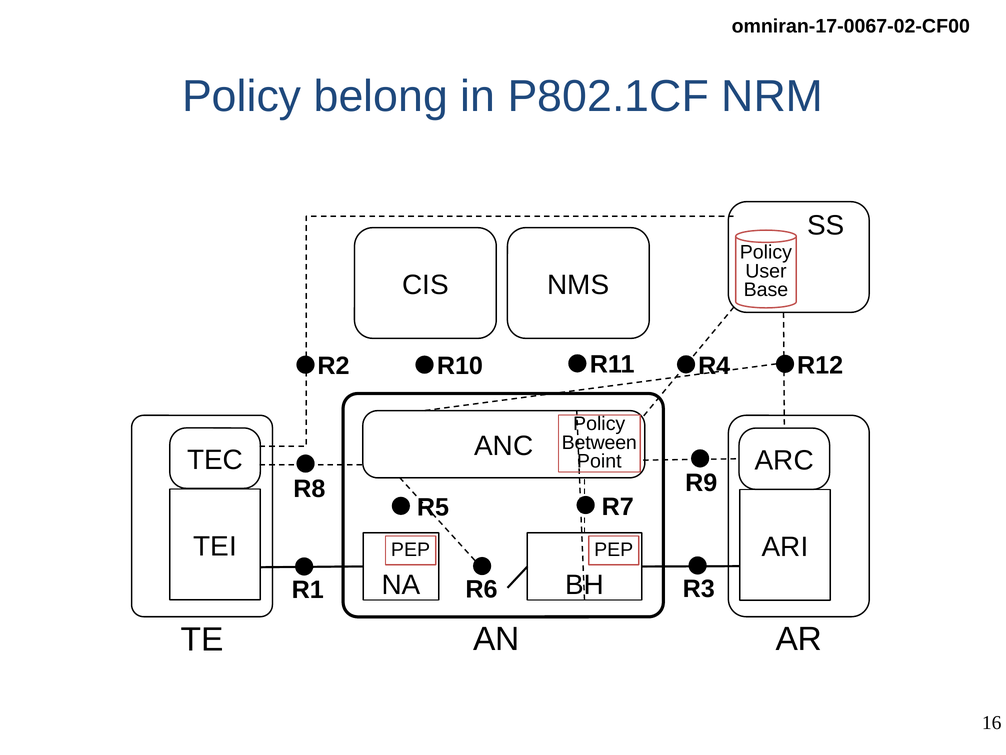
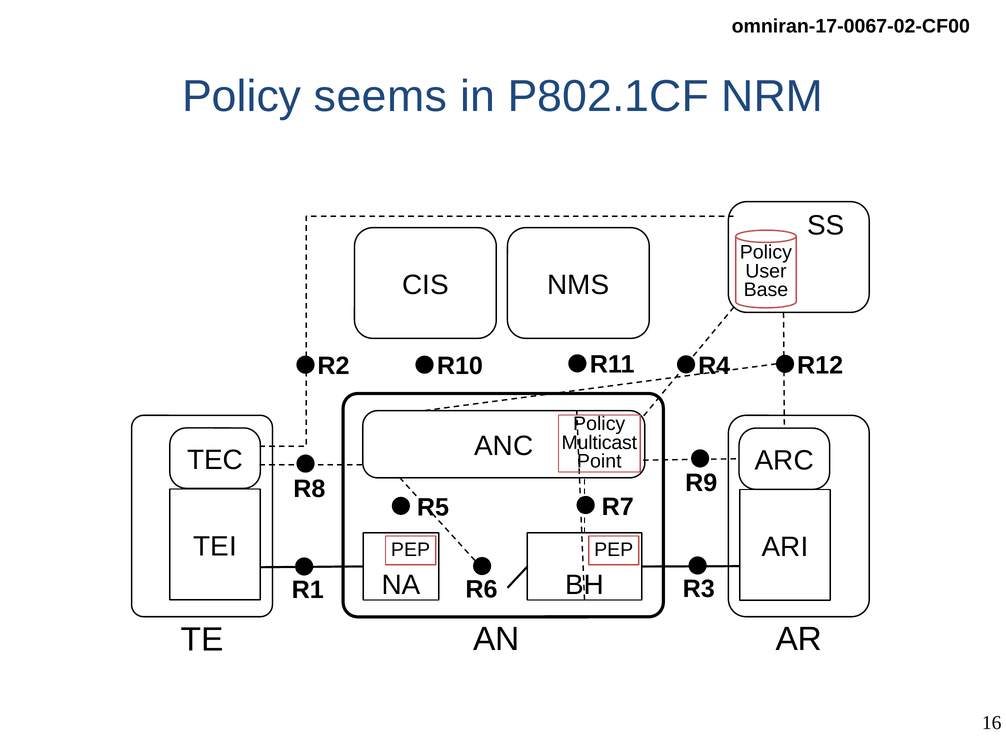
belong: belong -> seems (381, 96)
Between: Between -> Multicast (599, 442)
